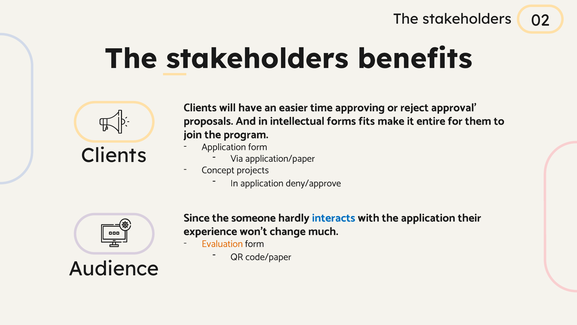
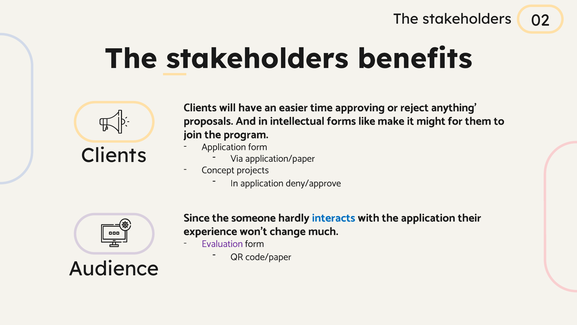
approval: approval -> anything (454, 107)
fits: fits -> like (367, 121)
entire: entire -> might (431, 121)
Evaluation colour: orange -> purple (222, 243)
